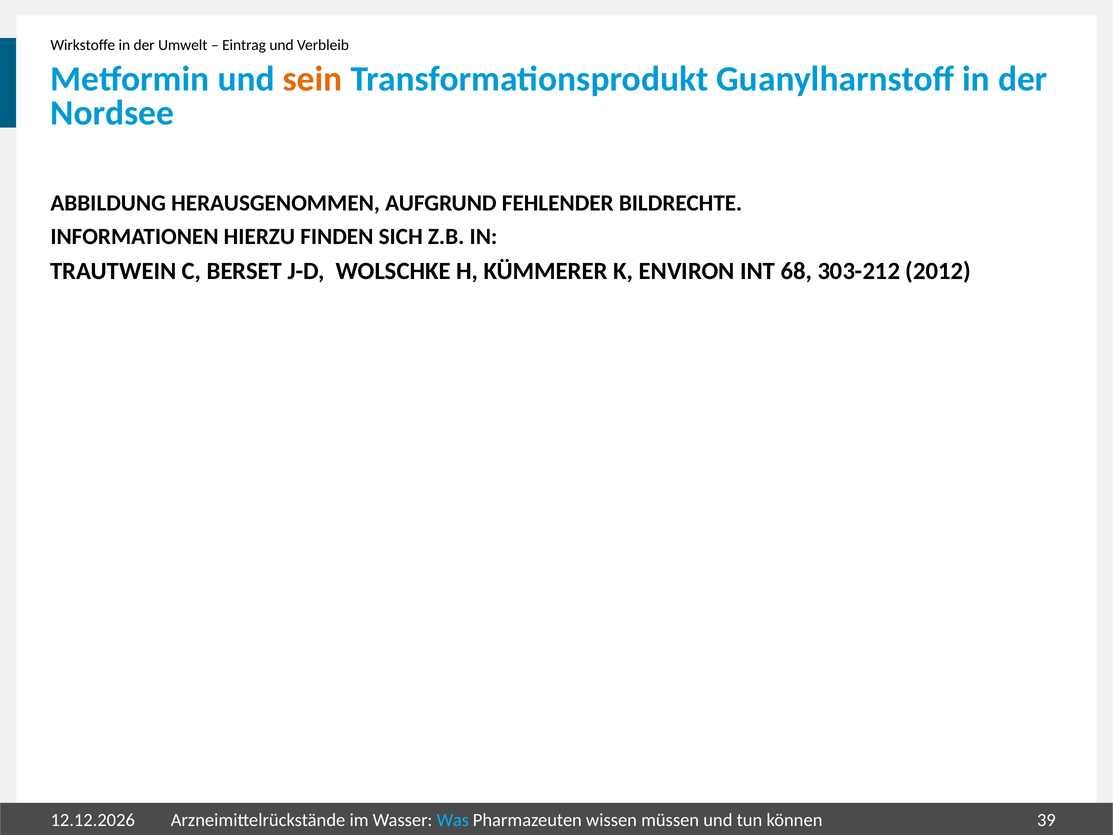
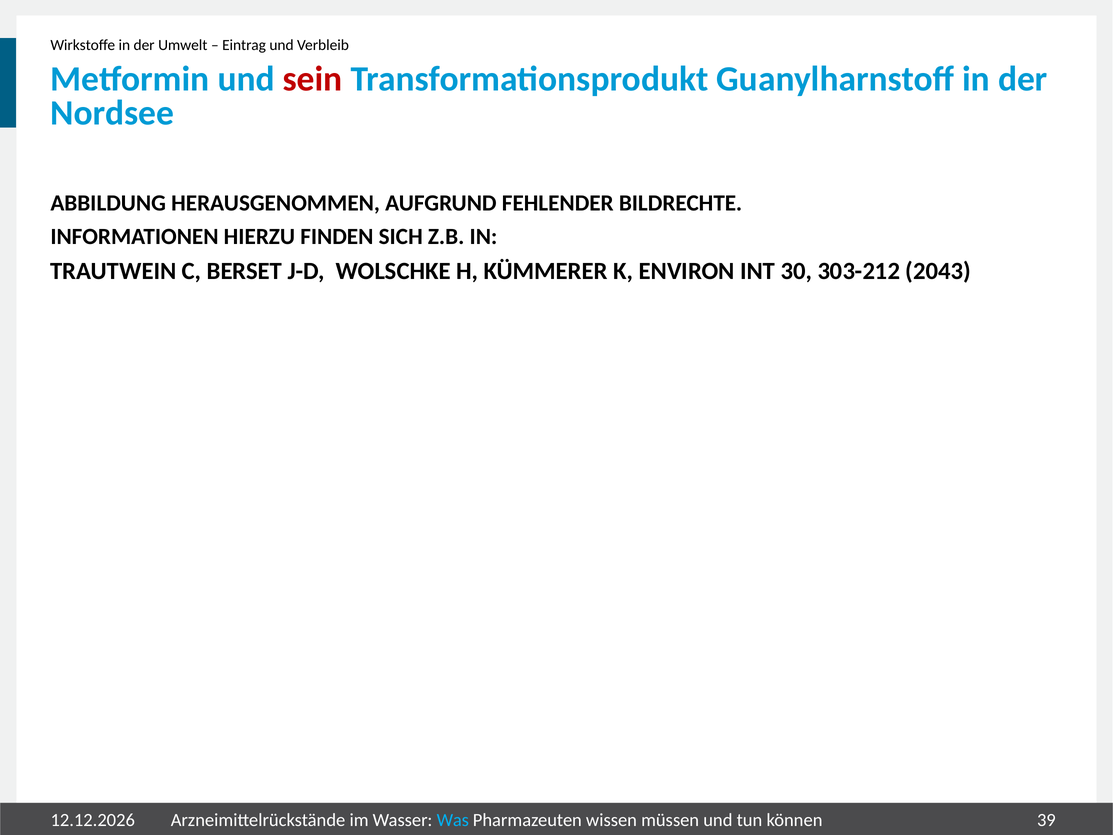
sein colour: orange -> red (313, 79)
68: 68 -> 30 (796, 271)
2012: 2012 -> 2043 (938, 271)
